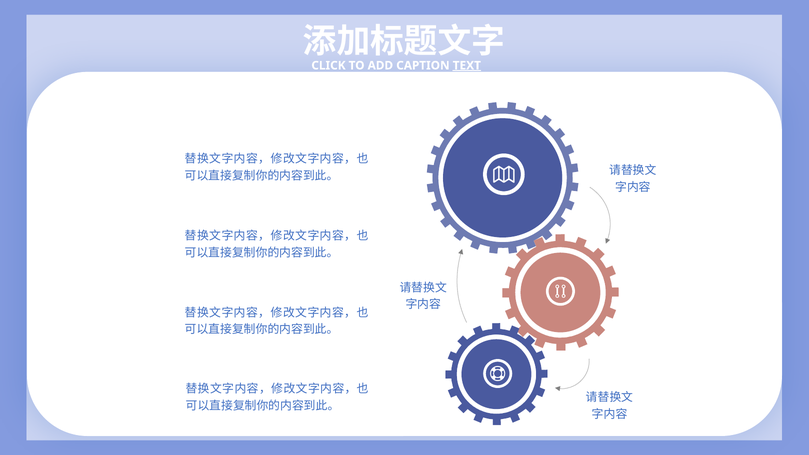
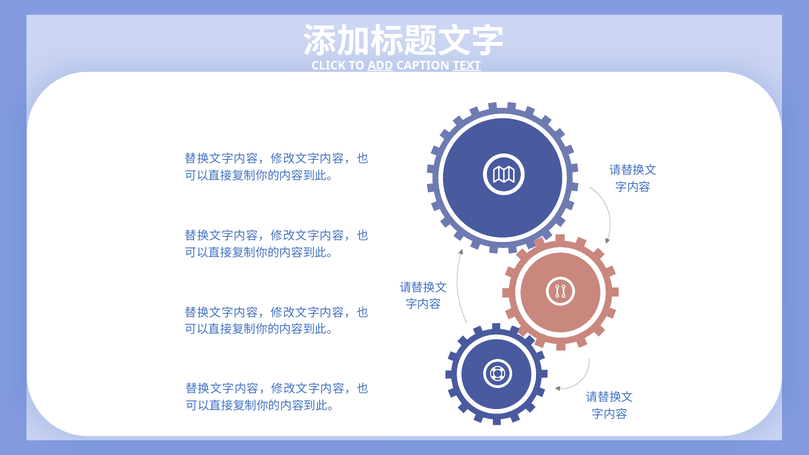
ADD underline: none -> present (380, 65)
